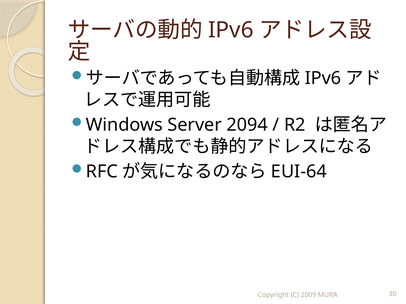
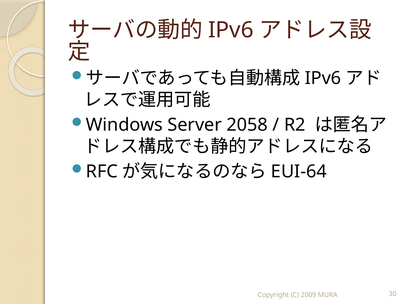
2094: 2094 -> 2058 (247, 125)
